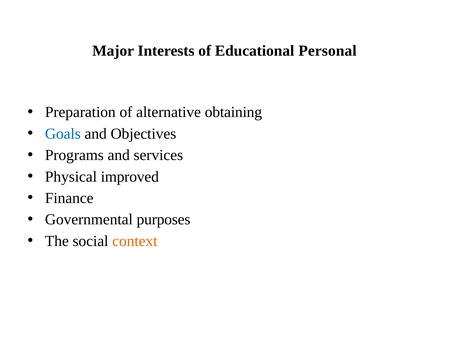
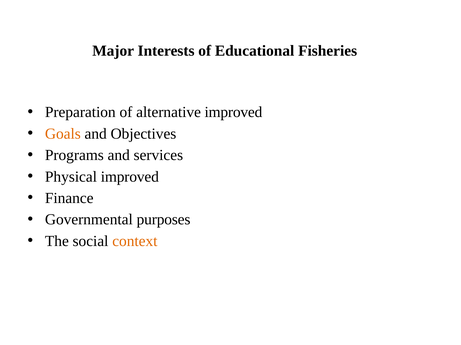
Personal: Personal -> Fisheries (328, 51)
alternative obtaining: obtaining -> improved (233, 112)
Goals colour: blue -> orange (63, 134)
